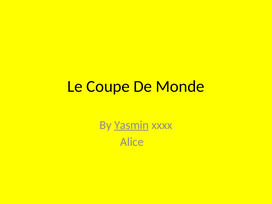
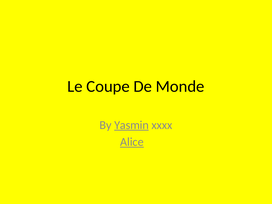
Alice underline: none -> present (132, 142)
